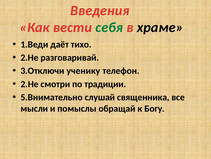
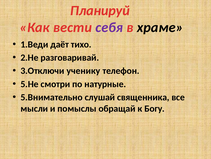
Введения: Введения -> Планируй (100, 10)
себя colour: green -> purple (109, 27)
2.Не: 2.Не -> 5.Не (30, 84)
традиции: традиции -> натурные (105, 84)
